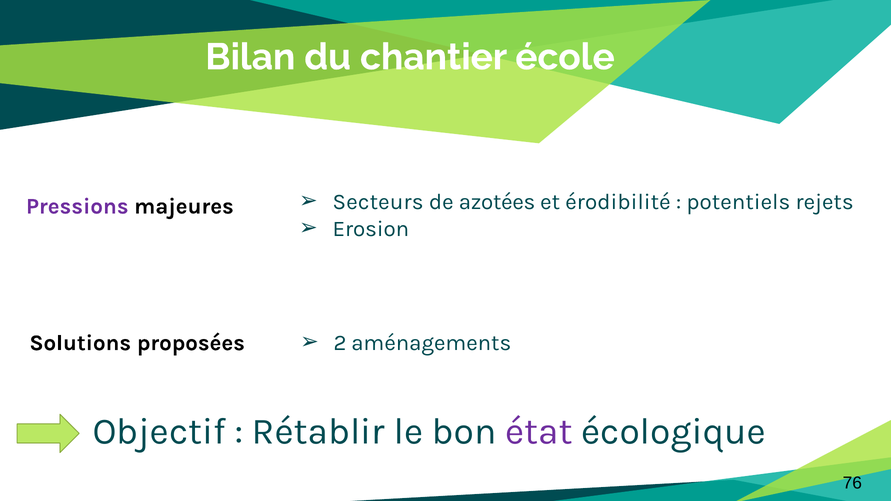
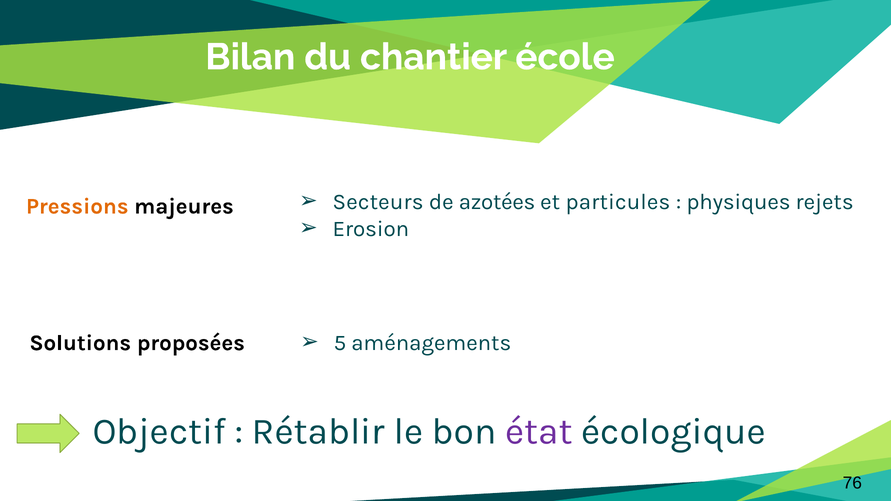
érodibilité: érodibilité -> particules (618, 202)
potentiels: potentiels -> physiques (738, 202)
Pressions colour: purple -> orange (77, 206)
2: 2 -> 5 (340, 343)
